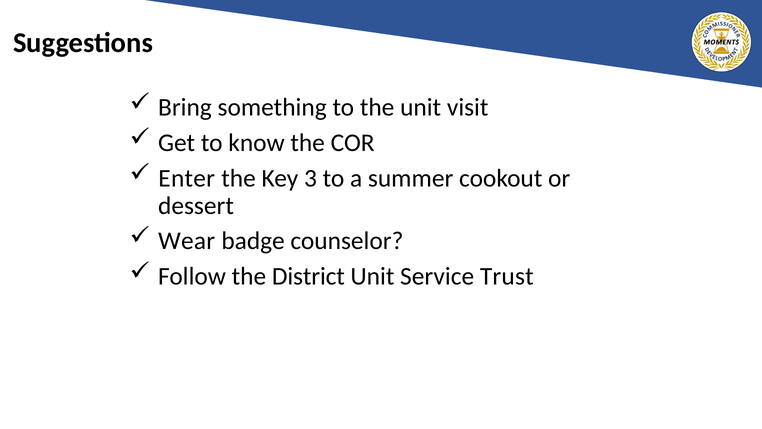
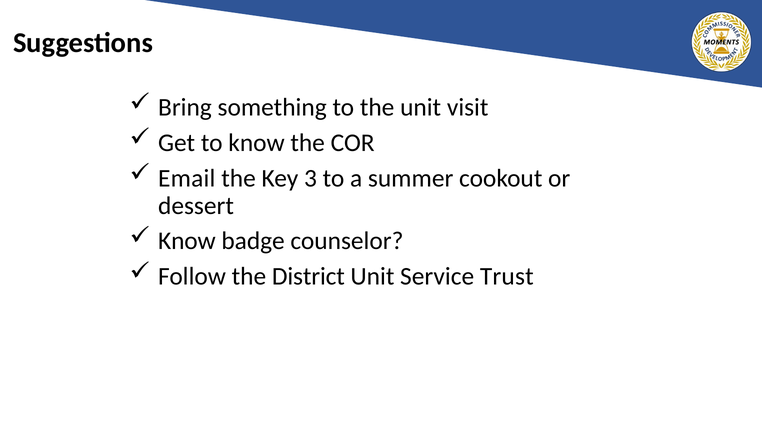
Enter: Enter -> Email (187, 178)
Wear: Wear -> Know (187, 241)
